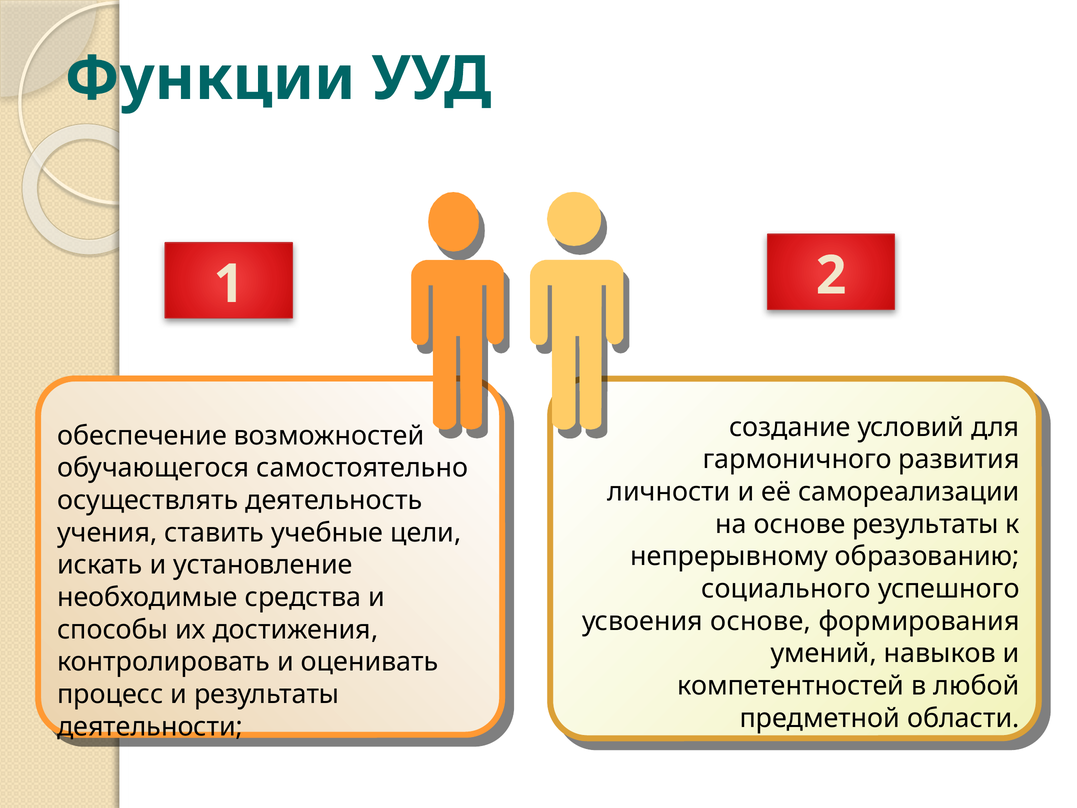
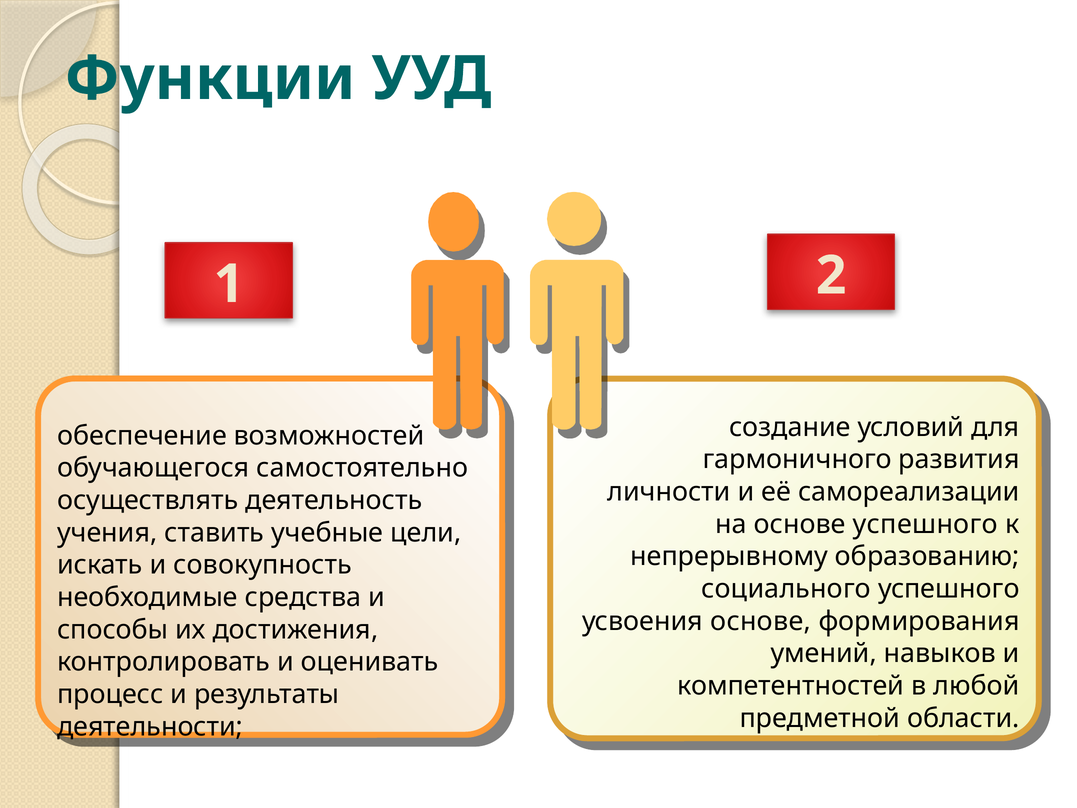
основе результаты: результаты -> успешного (925, 524)
установление: установление -> совокупность (263, 565)
